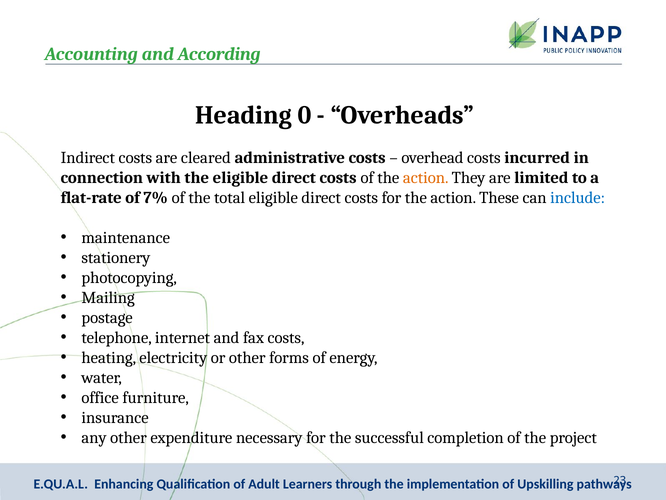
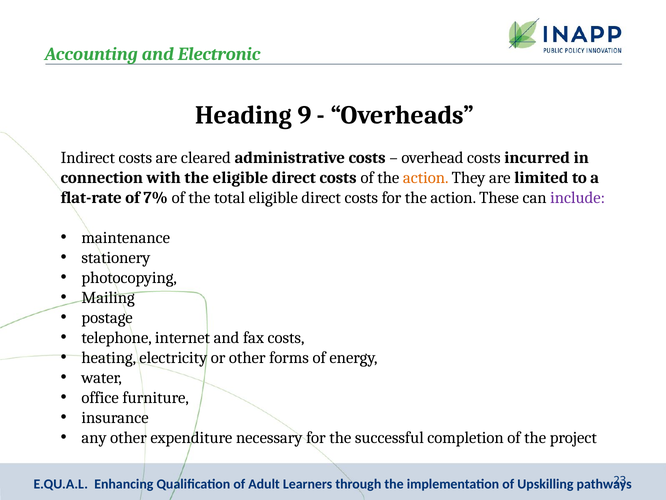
According: According -> Electronic (219, 54)
0: 0 -> 9 (305, 115)
include colour: blue -> purple (578, 198)
